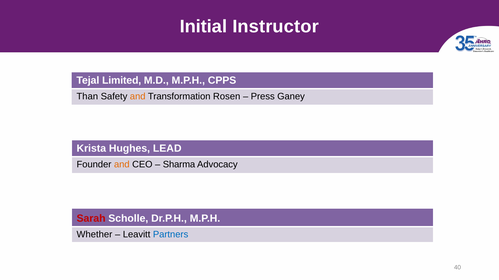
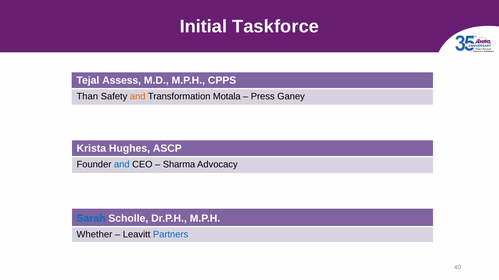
Instructor: Instructor -> Taskforce (276, 27)
Limited: Limited -> Assess (122, 81)
Rosen: Rosen -> Motala (227, 97)
LEAD: LEAD -> ASCP (167, 149)
and colour: orange -> blue (122, 165)
Sarah colour: red -> blue (91, 219)
